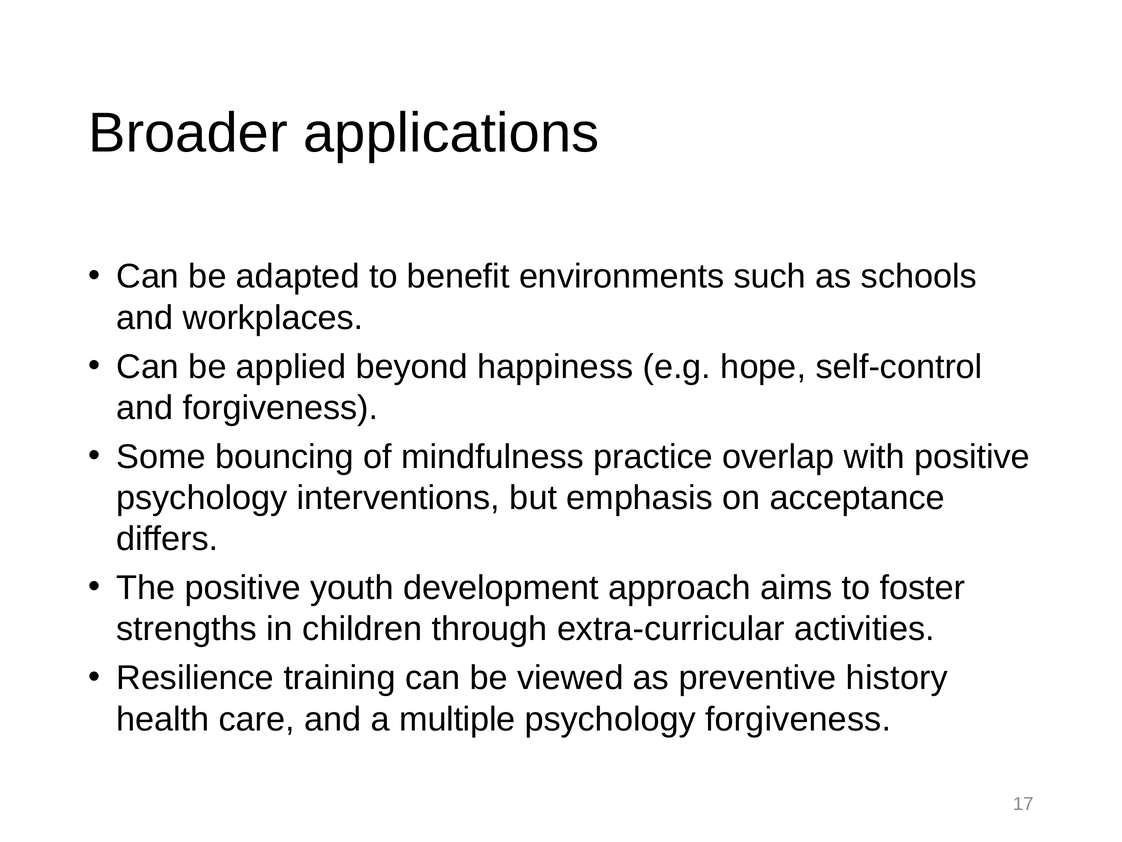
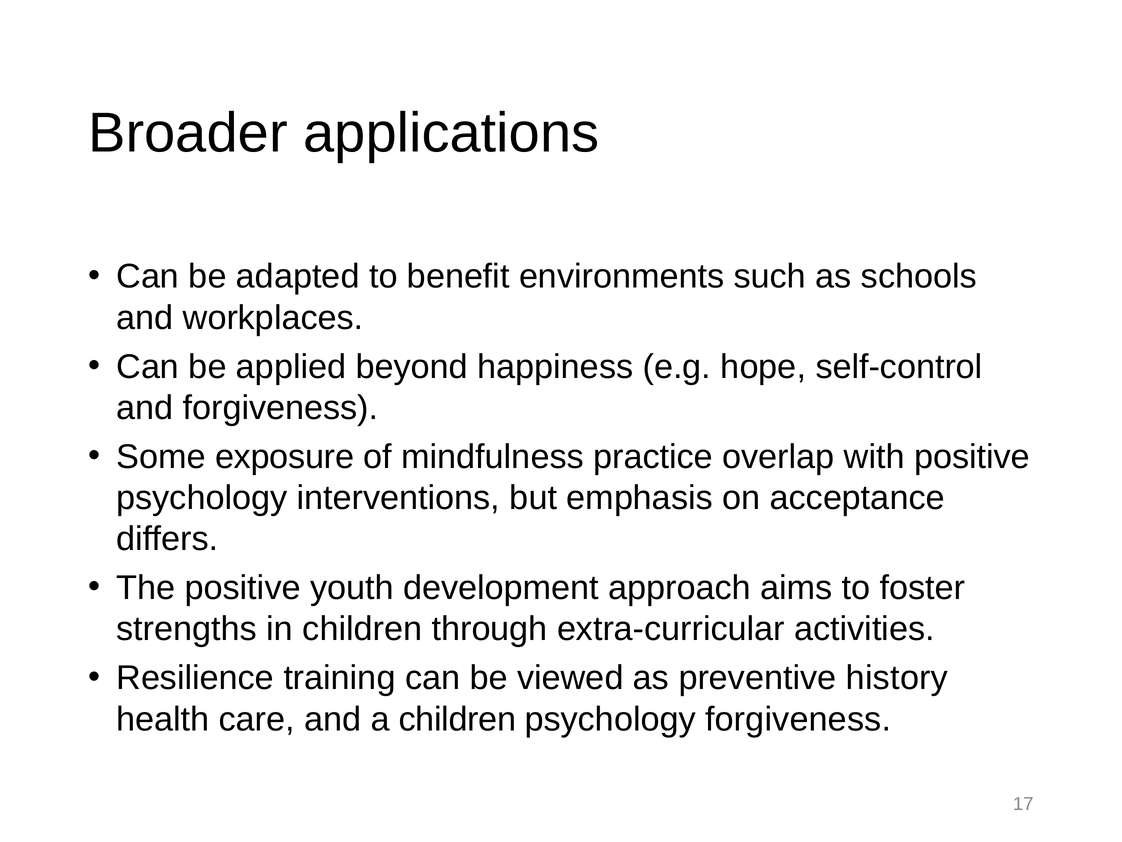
bouncing: bouncing -> exposure (285, 457)
a multiple: multiple -> children (457, 719)
